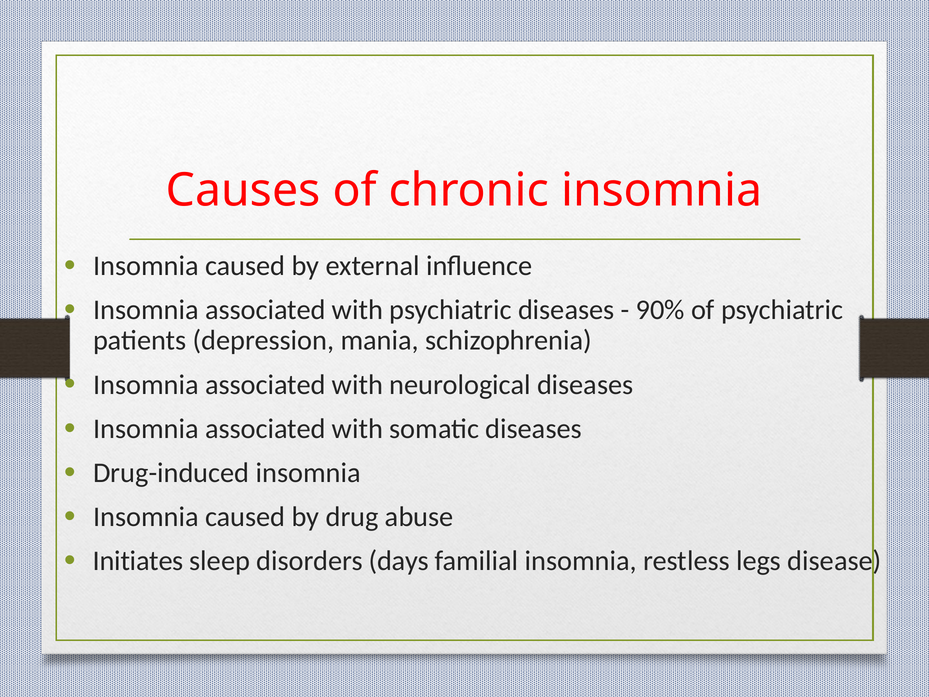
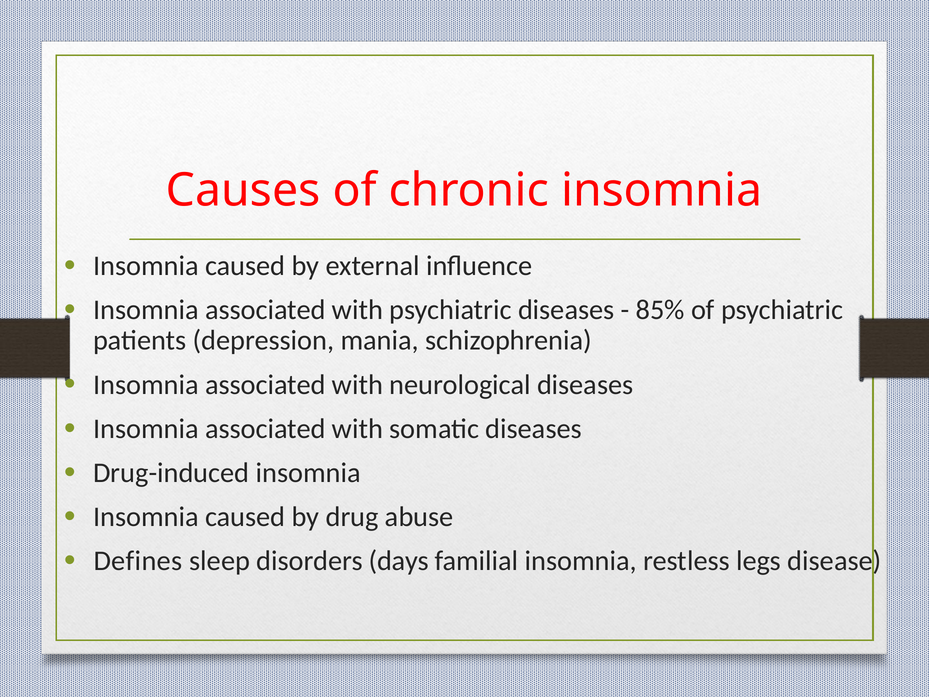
90%: 90% -> 85% (660, 310)
Initiates: Initiates -> Defines (138, 561)
